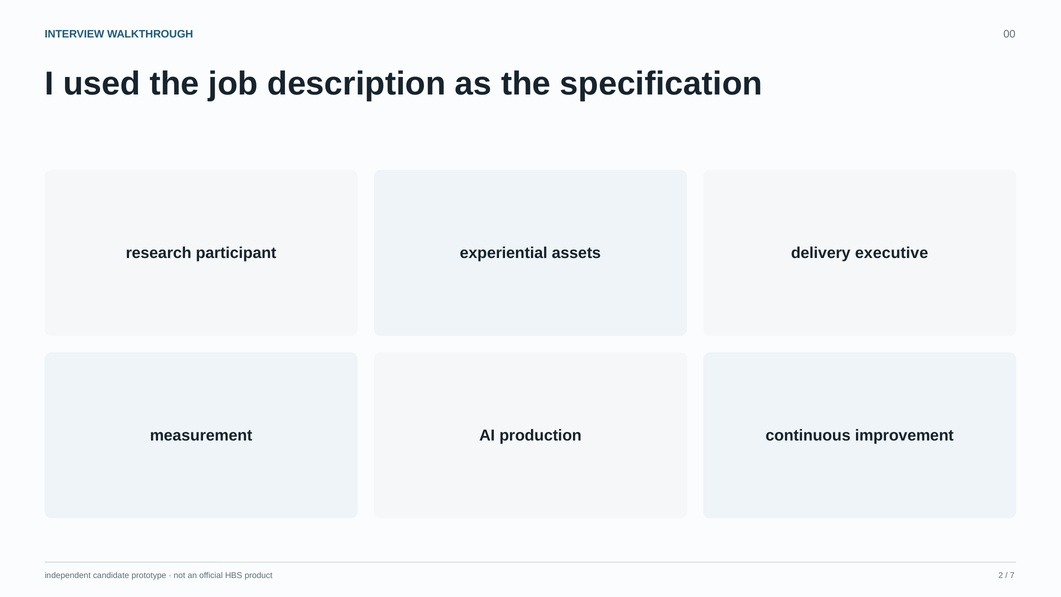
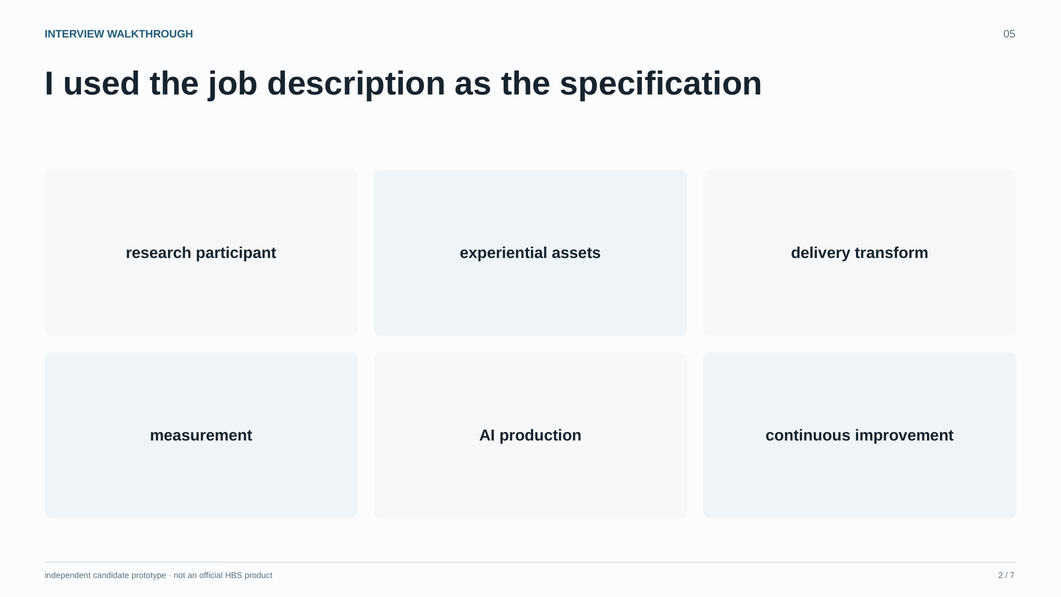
00: 00 -> 05 (1009, 34)
executive: executive -> transform (892, 253)
